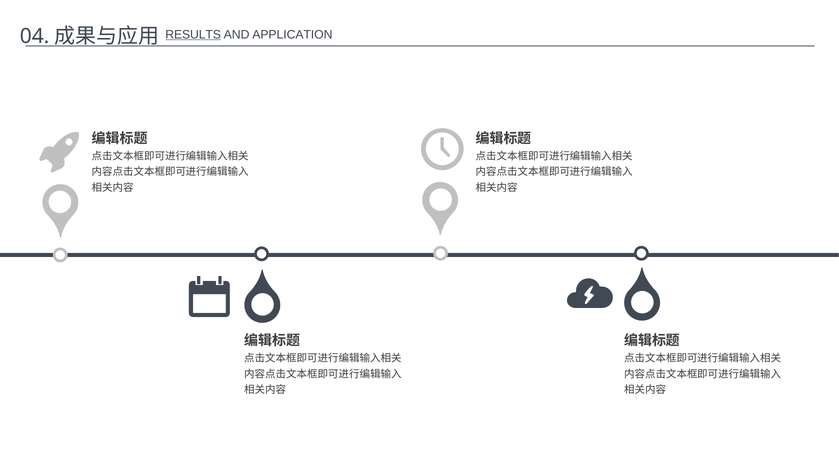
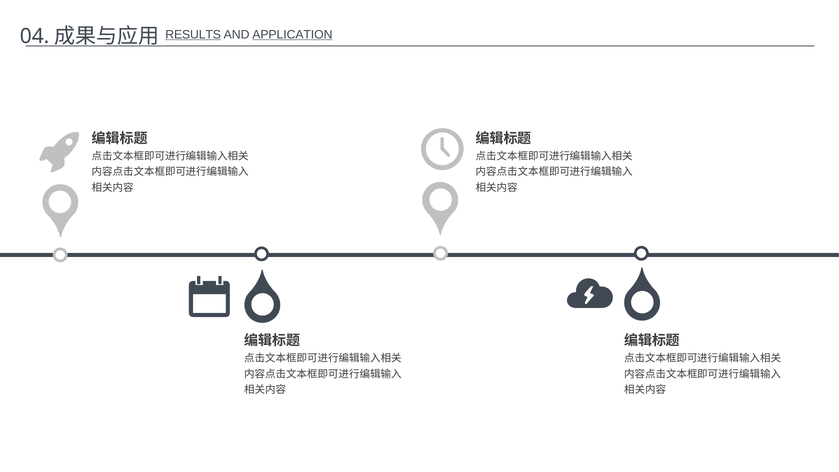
APPLICATION underline: none -> present (292, 35)
